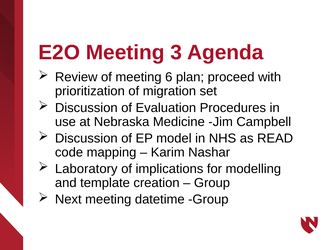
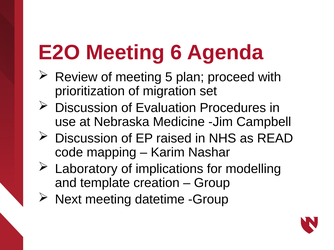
3: 3 -> 6 (176, 53)
6: 6 -> 5 (169, 77)
model: model -> raised (174, 139)
